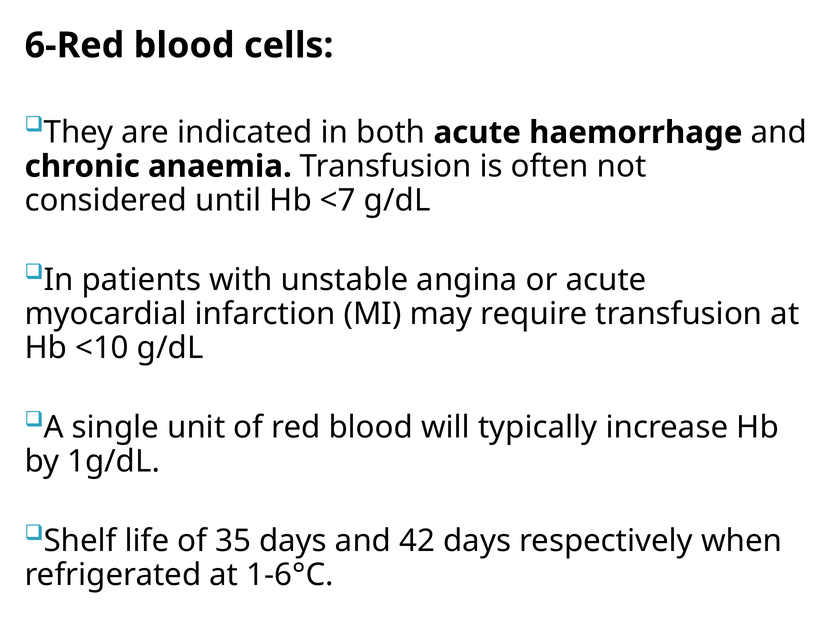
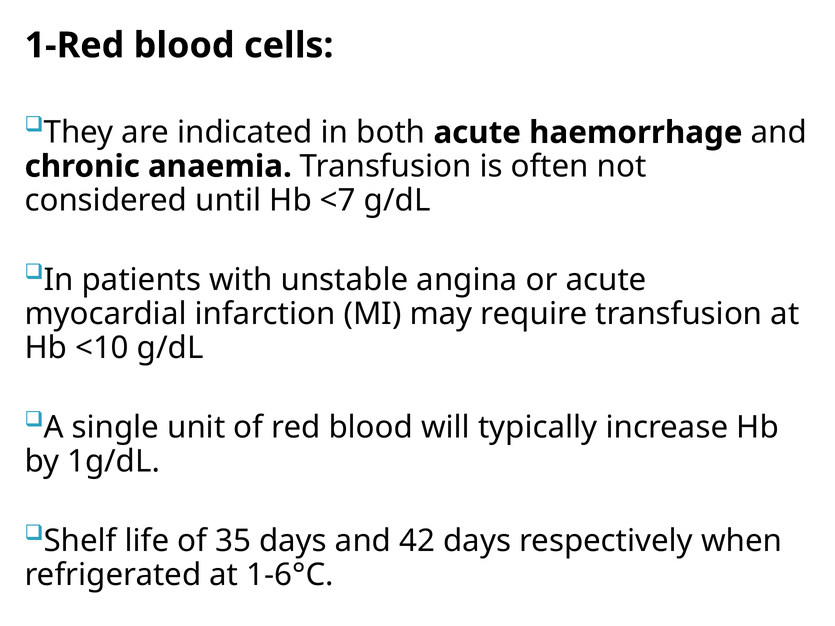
6-Red: 6-Red -> 1-Red (74, 45)
